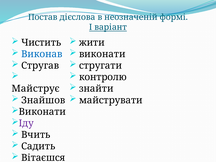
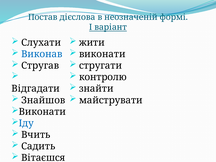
Чистить: Чистить -> Слухати (41, 43)
Майструє: Майструє -> Відгадати (36, 89)
Іду colour: purple -> blue (26, 123)
